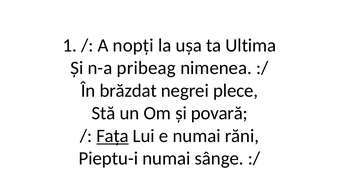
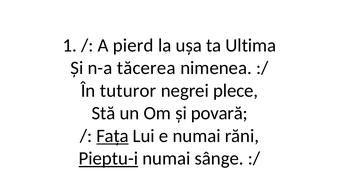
nopți: nopți -> pierd (133, 45)
pribeag: pribeag -> tăcerea (146, 68)
brăzdat: brăzdat -> tuturor (128, 90)
Pieptu-i underline: none -> present (108, 158)
